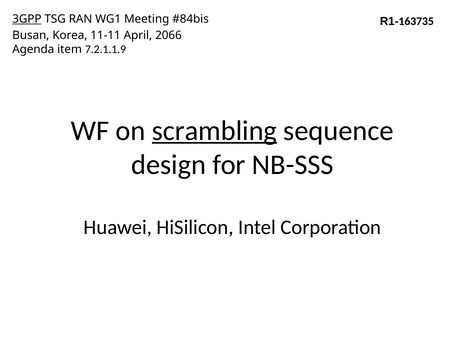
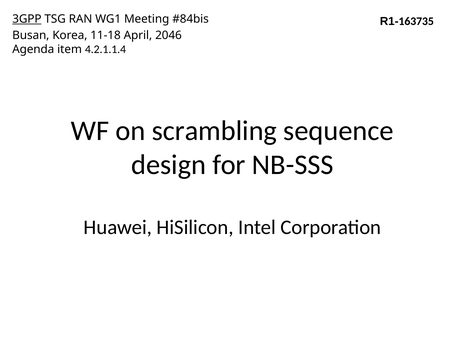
11-11: 11-11 -> 11-18 (106, 35)
2066: 2066 -> 2046 (168, 35)
7.2.1.1.9: 7.2.1.1.9 -> 4.2.1.1.4 (105, 49)
scrambling underline: present -> none (214, 131)
